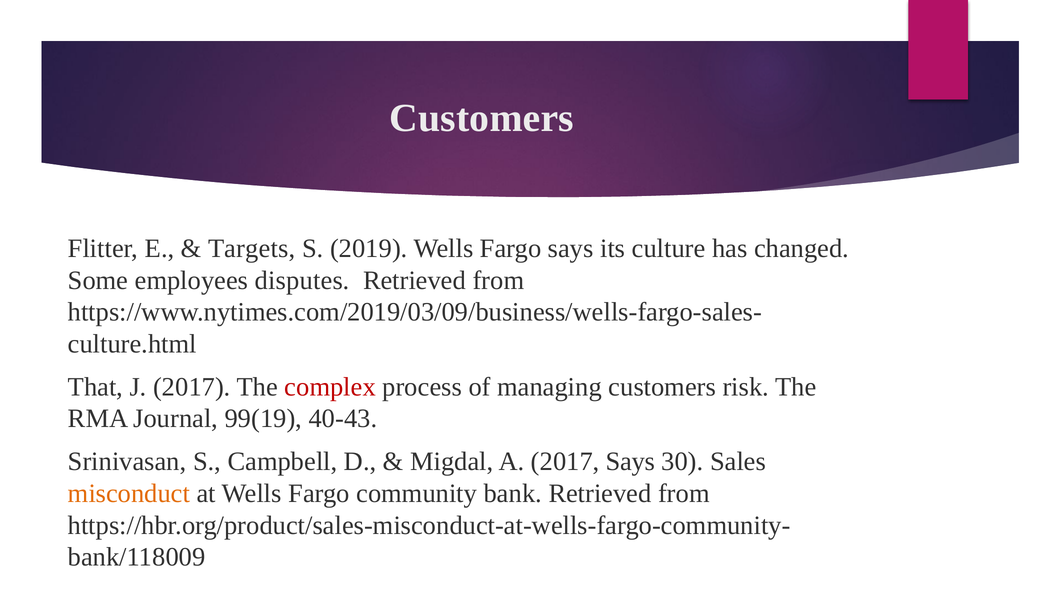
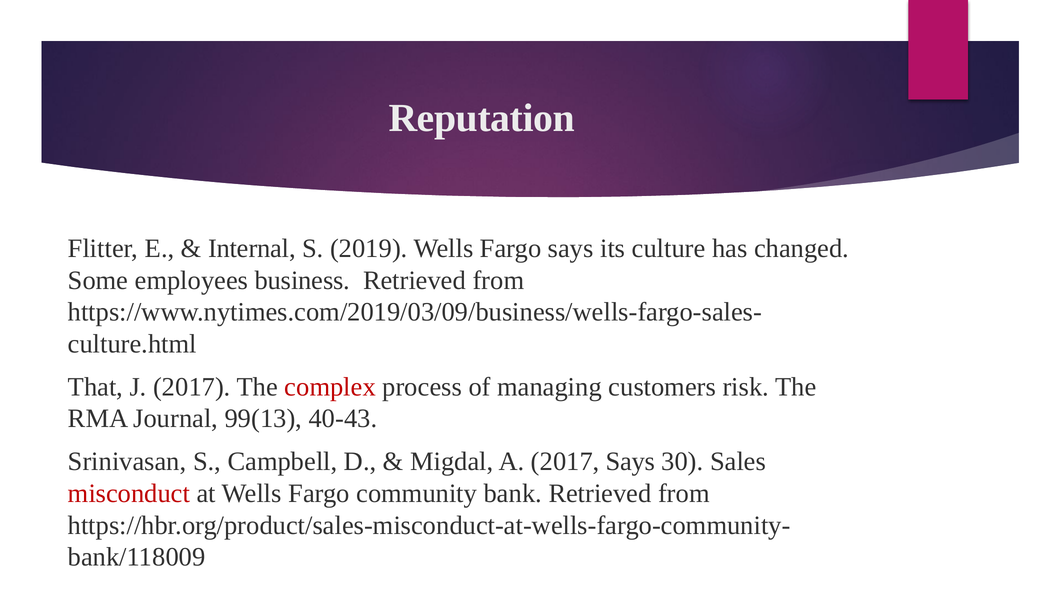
Customers: Customers -> Reputation (482, 118)
Targets: Targets -> Internal (252, 248)
disputes: disputes -> business (302, 280)
99(19: 99(19 -> 99(13 (263, 419)
misconduct colour: orange -> red (129, 493)
